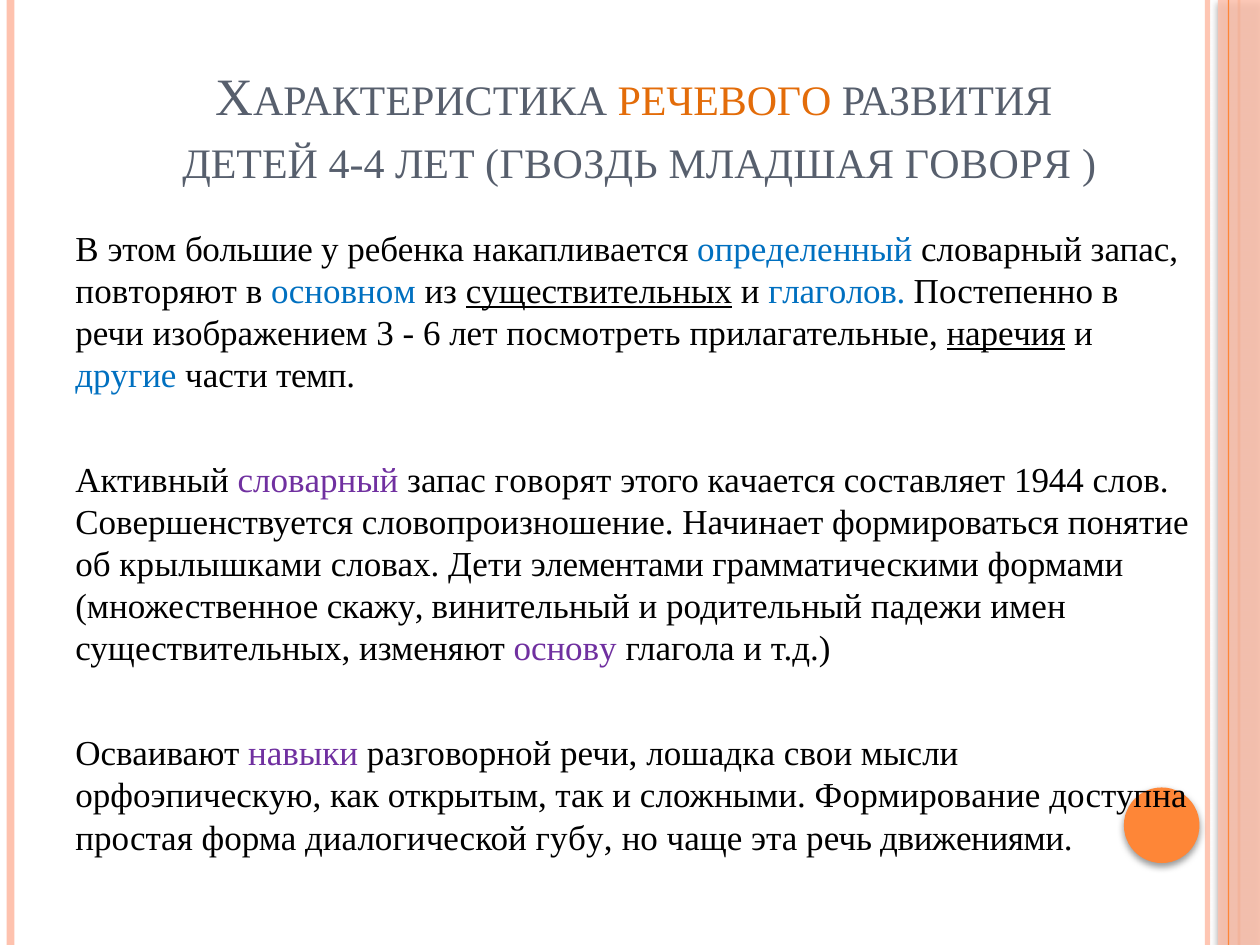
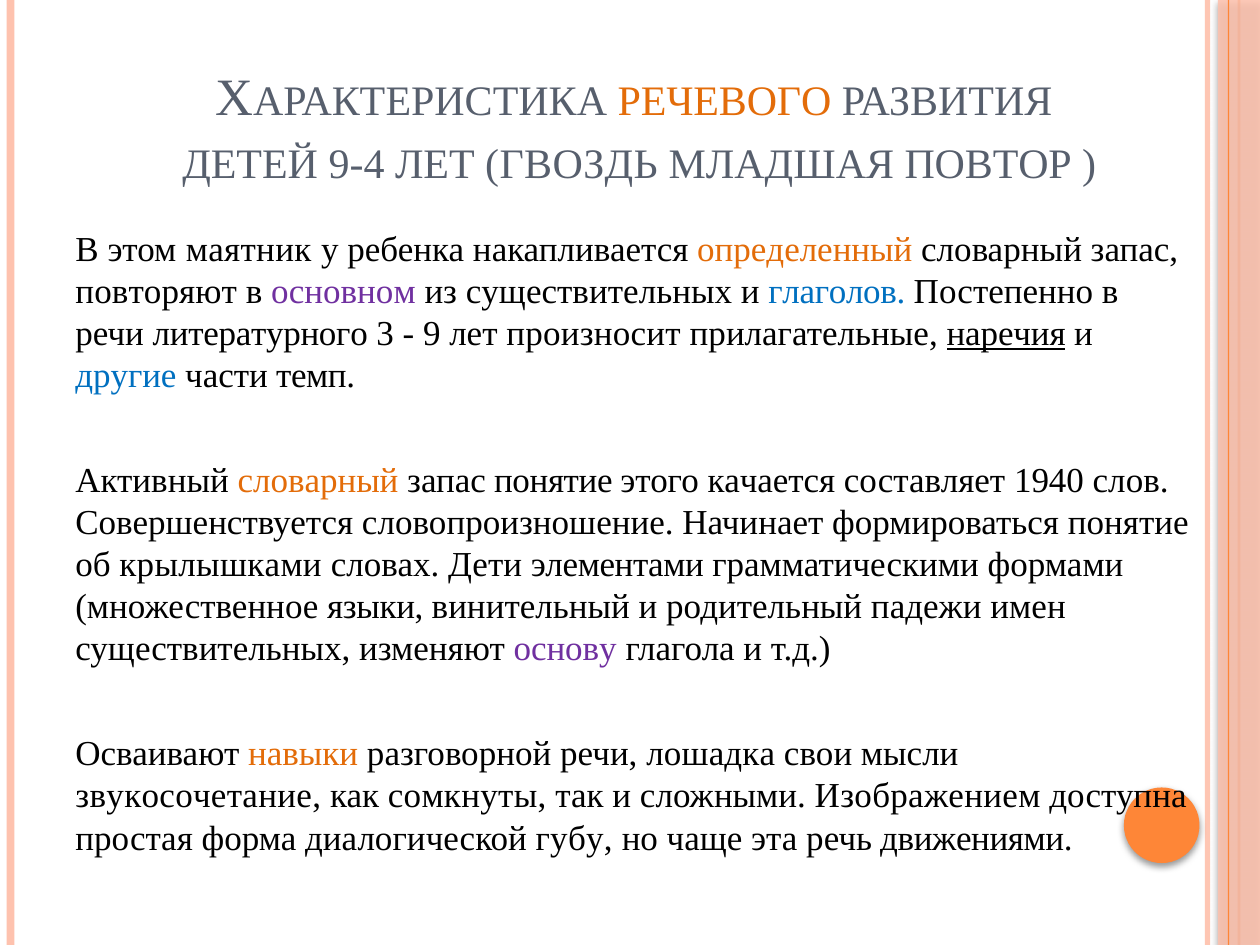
4-4: 4-4 -> 9-4 (357, 165)
ГОВОРЯ: ГОВОРЯ -> ПОВТОР (988, 165)
большие: большие -> маятник (249, 250)
определенный colour: blue -> orange (805, 250)
основном colour: blue -> purple (343, 292)
существительных underline: present -> none (599, 292)
изображением: изображением -> литературного (260, 334)
6: 6 -> 9 (432, 334)
посмотреть: посмотреть -> произносит (593, 334)
словарный colour: purple -> orange (318, 481)
запас говорят: говорят -> понятие (553, 481)
1944: 1944 -> 1940 (1049, 481)
скажу: скажу -> языки (375, 607)
навыки colour: purple -> orange (303, 754)
орфоэпическую: орфоэпическую -> звукосочетание (198, 796)
открытым: открытым -> сомкнуты (467, 796)
Формирование: Формирование -> Изображением (928, 796)
